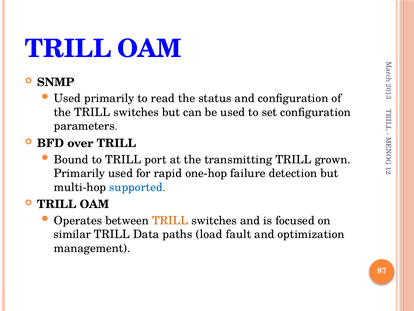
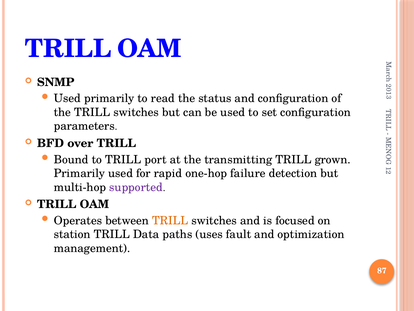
supported colour: blue -> purple (136, 187)
similar: similar -> station (72, 234)
load: load -> uses (209, 234)
